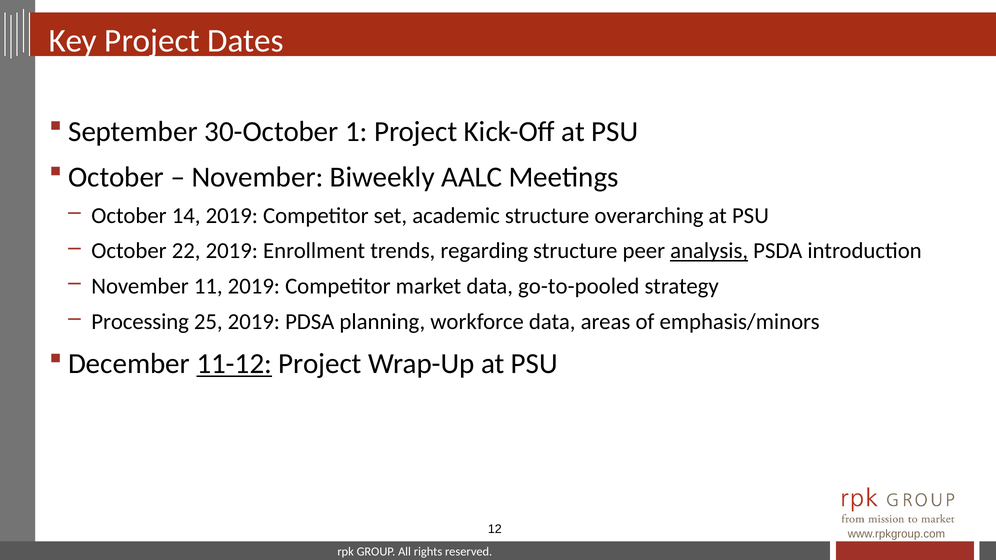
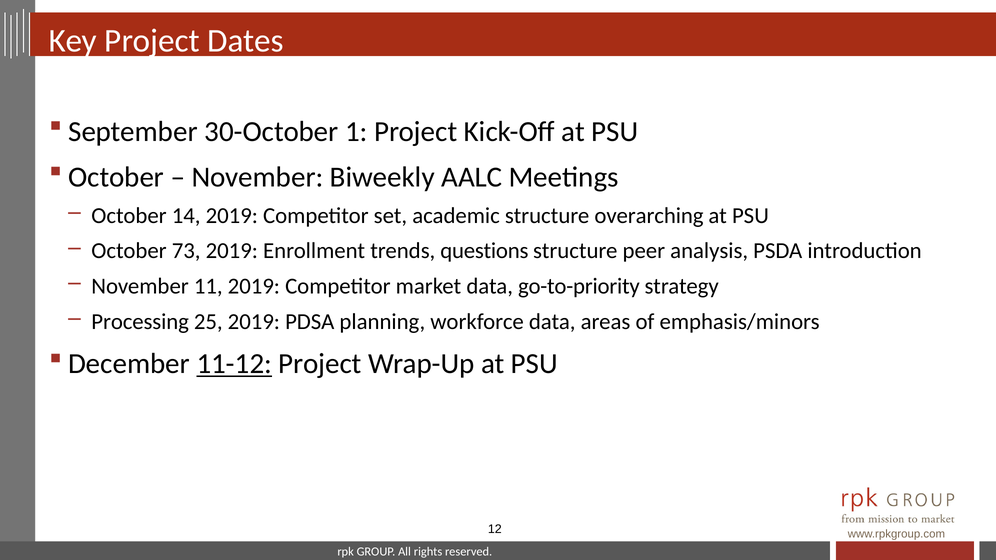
22: 22 -> 73 (186, 251)
regarding: regarding -> questions (484, 251)
analysis underline: present -> none (709, 251)
go-to-pooled: go-to-pooled -> go-to-priority (579, 286)
